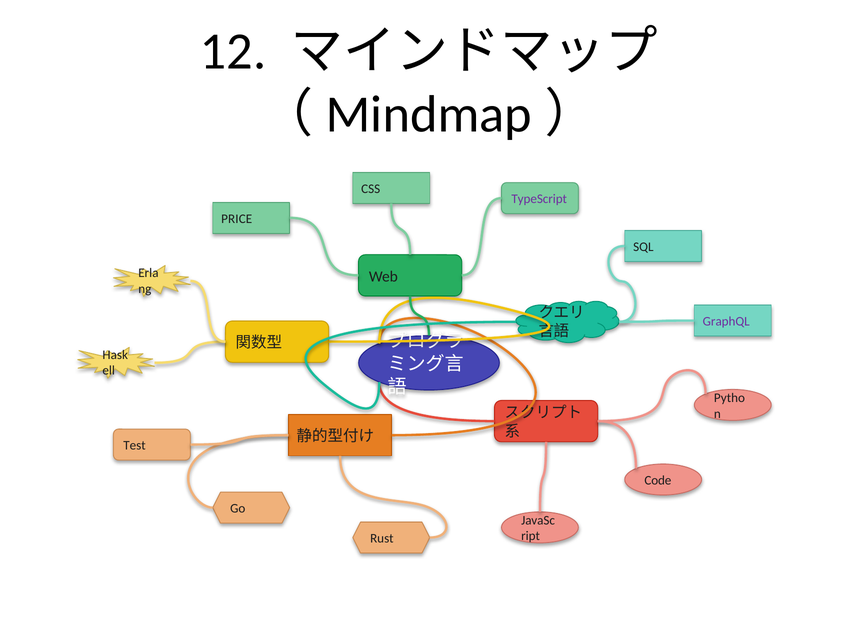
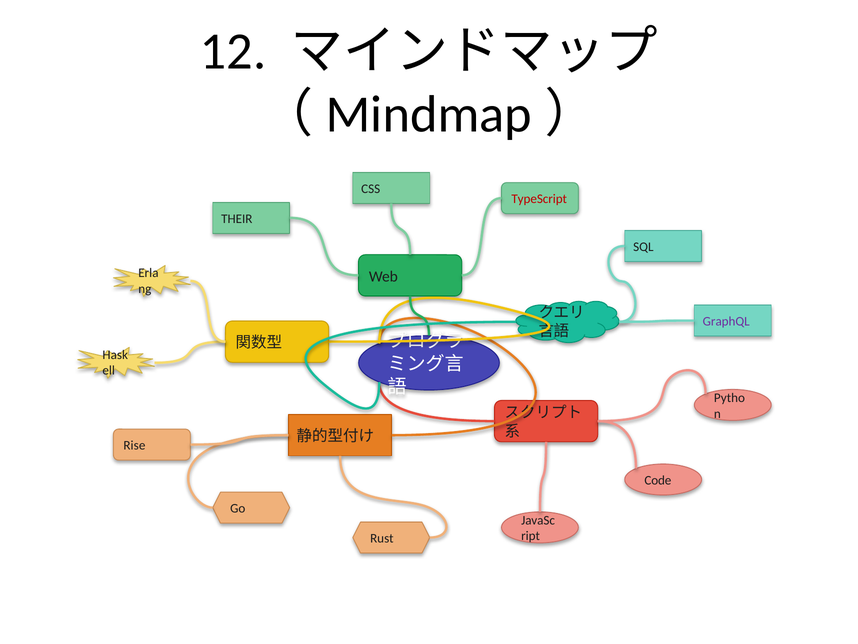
TypeScript colour: purple -> red (539, 199)
PRICE: PRICE -> THEIR (237, 219)
Test: Test -> Rise (134, 445)
